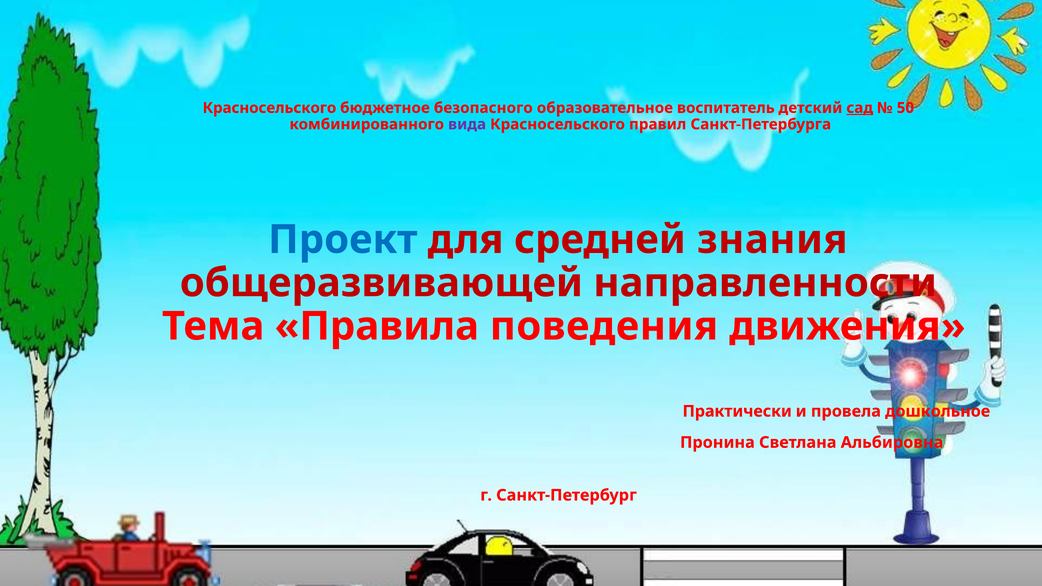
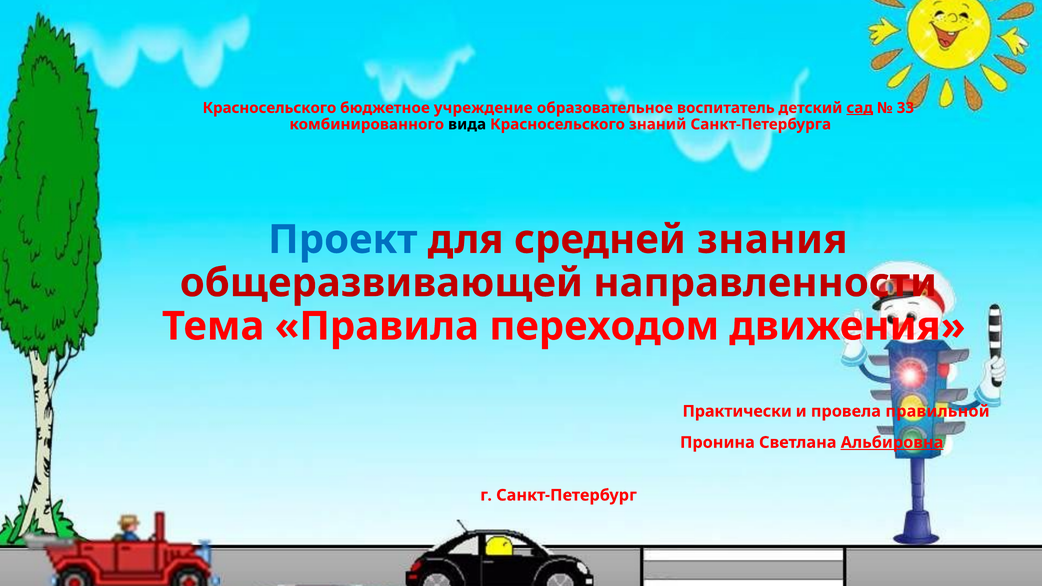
безопасного: безопасного -> учреждение (483, 108)
50: 50 -> 33 (905, 108)
вида colour: purple -> black (467, 124)
правил: правил -> знаний (658, 124)
поведения: поведения -> переходом (604, 326)
дошкольное: дошкольное -> правильной (938, 411)
Альбировна underline: none -> present (892, 443)
